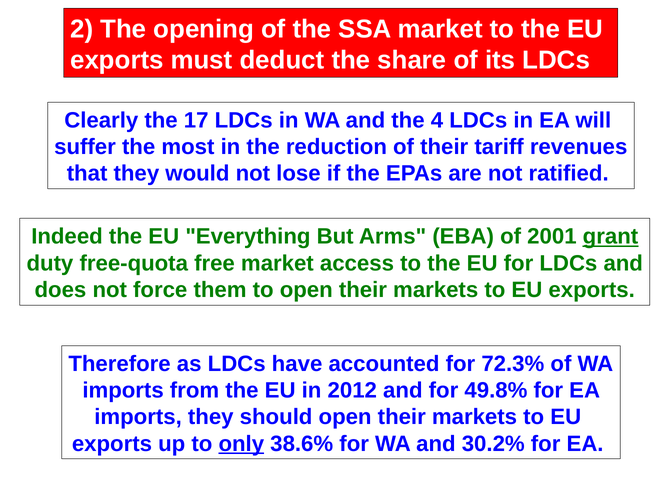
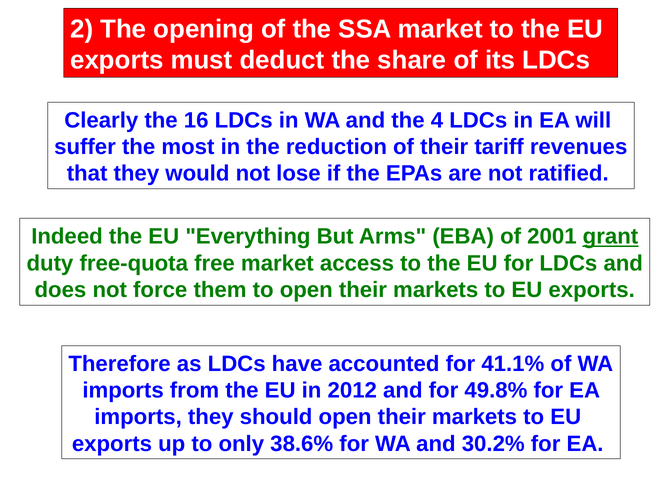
17: 17 -> 16 (196, 120)
72.3%: 72.3% -> 41.1% (513, 363)
only underline: present -> none (241, 443)
